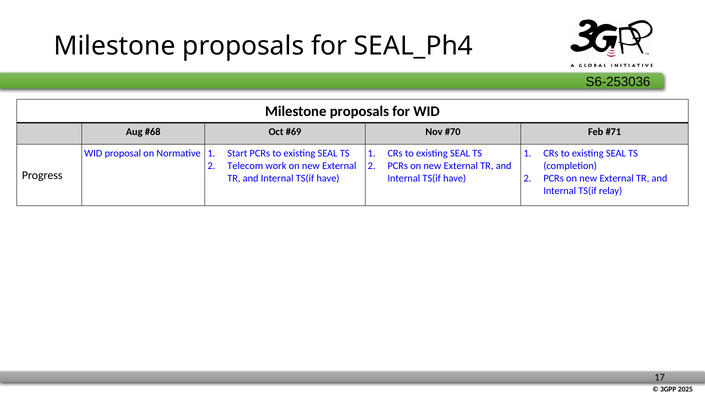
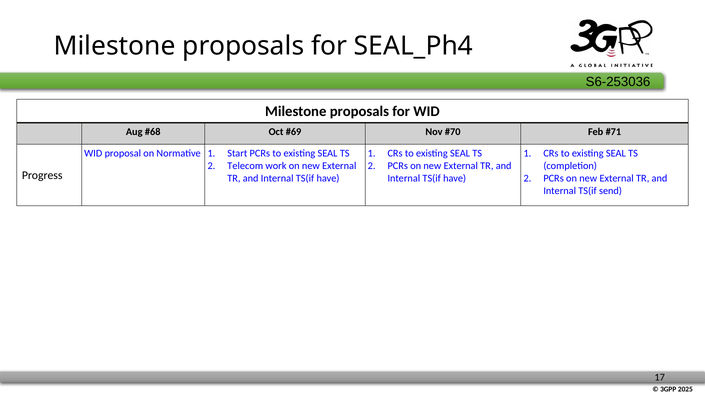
relay: relay -> send (610, 191)
